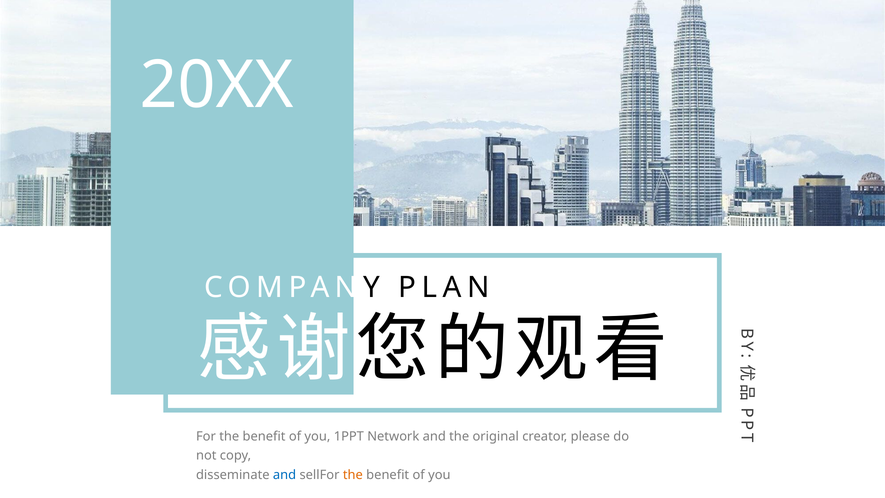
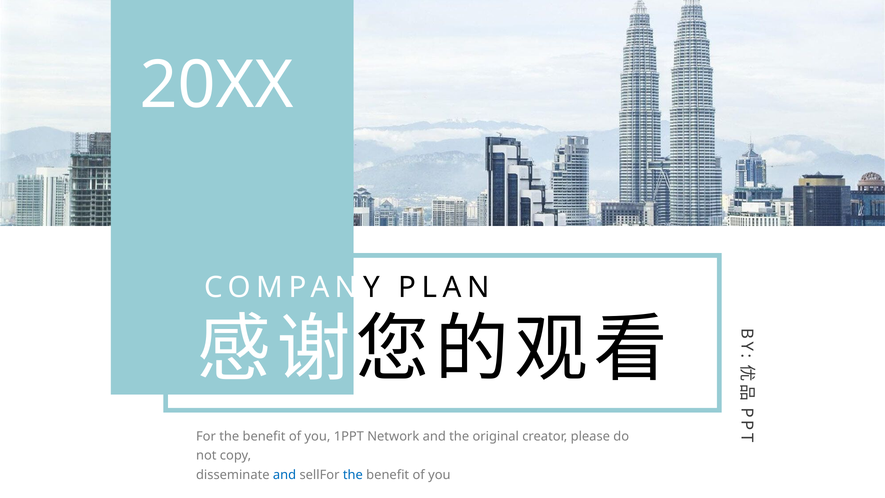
the colour: orange -> blue (353, 475)
